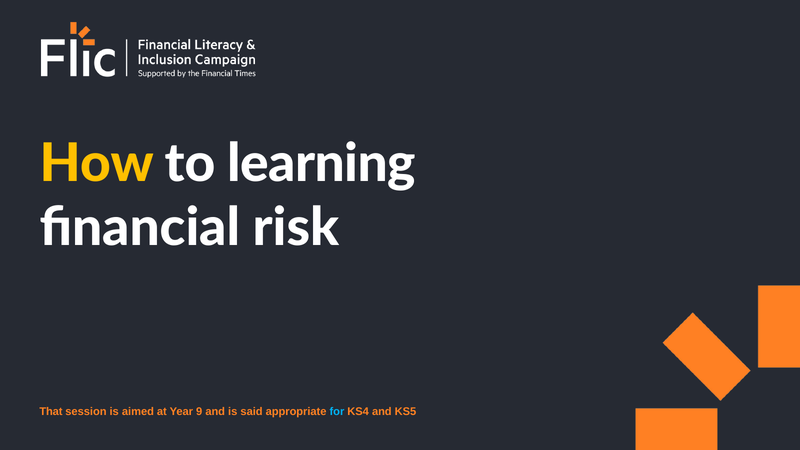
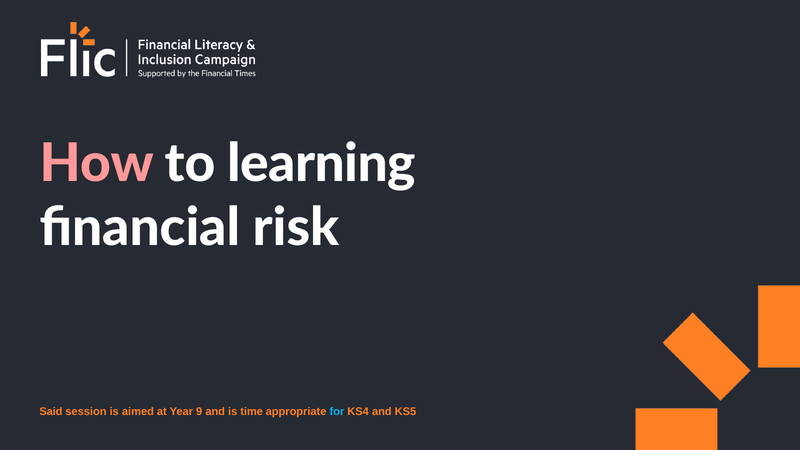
How colour: yellow -> pink (97, 164)
That: That -> Said (51, 412)
said: said -> time (252, 412)
